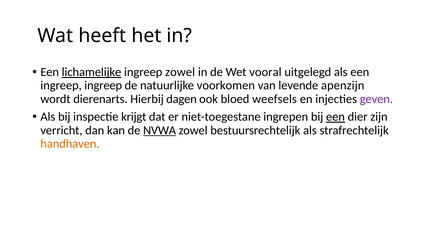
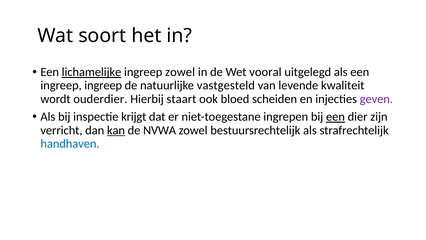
heeft: heeft -> soort (102, 36)
voorkomen: voorkomen -> vastgesteld (226, 85)
apenzijn: apenzijn -> kwaliteit (343, 85)
dierenarts: dierenarts -> ouderdier (100, 99)
dagen: dagen -> staart (181, 99)
weefsels: weefsels -> scheiden (275, 99)
kan underline: none -> present (116, 130)
NVWA underline: present -> none (160, 130)
handhaven colour: orange -> blue (70, 143)
